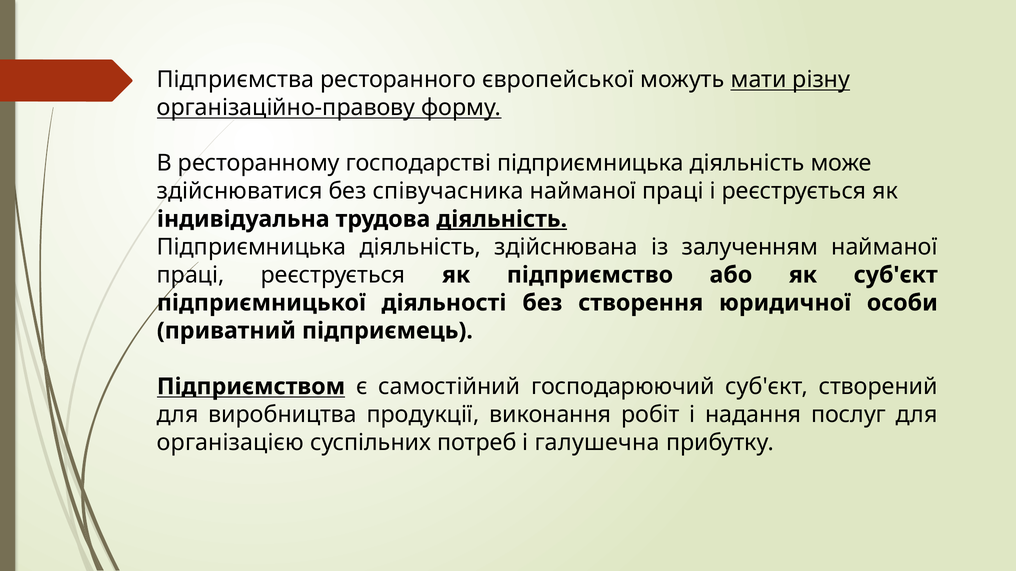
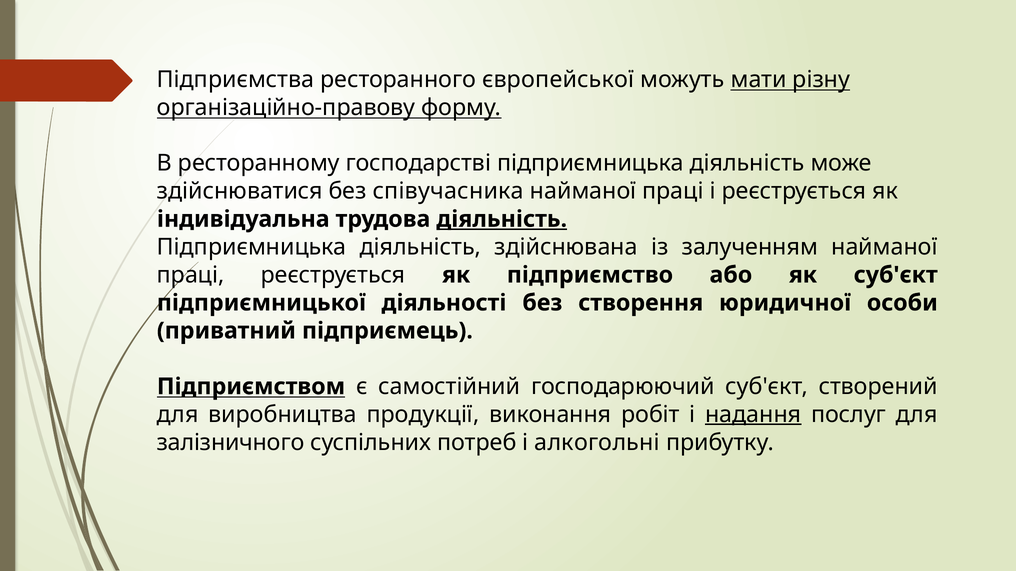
надання underline: none -> present (753, 415)
організацією: організацією -> залізничного (231, 443)
галушечна: галушечна -> алкогольні (597, 443)
